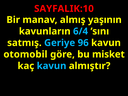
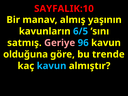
6/4: 6/4 -> 6/5 (81, 31)
Geriye colour: light blue -> pink (60, 43)
otomobil: otomobil -> olduğuna (26, 54)
misket: misket -> trende (108, 54)
